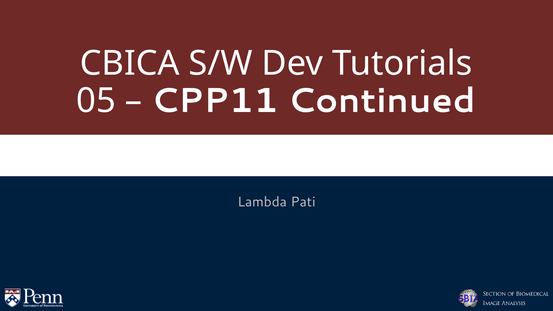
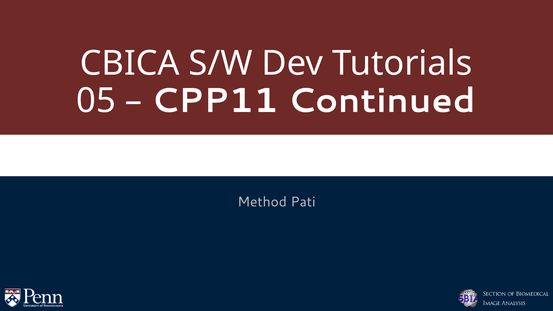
Lambda: Lambda -> Method (262, 202)
